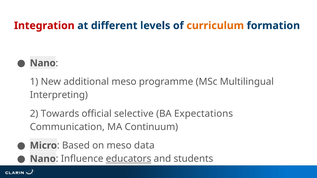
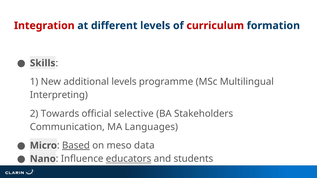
curriculum colour: orange -> red (215, 26)
Nano: Nano -> Skills (43, 63)
additional meso: meso -> levels (124, 82)
Expectations: Expectations -> Stakeholders (204, 114)
Continuum: Continuum -> Languages (151, 127)
Based underline: none -> present (76, 146)
